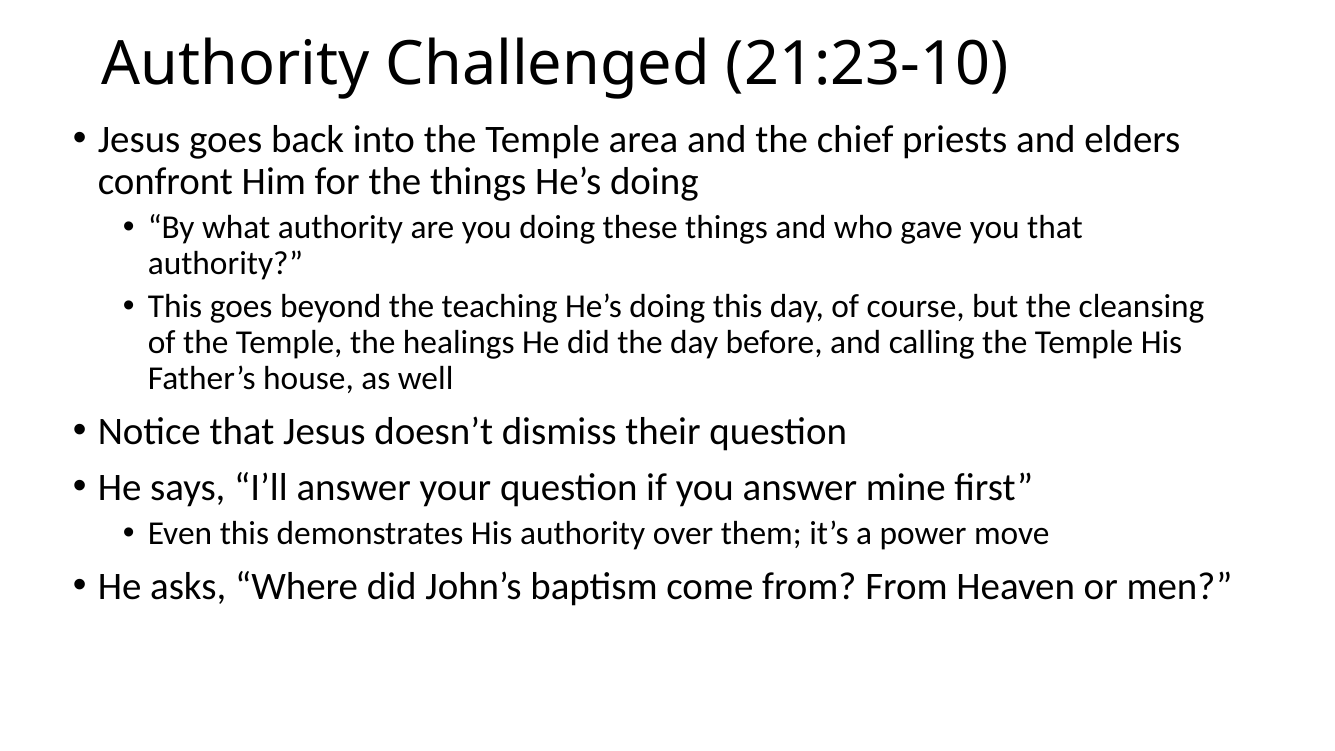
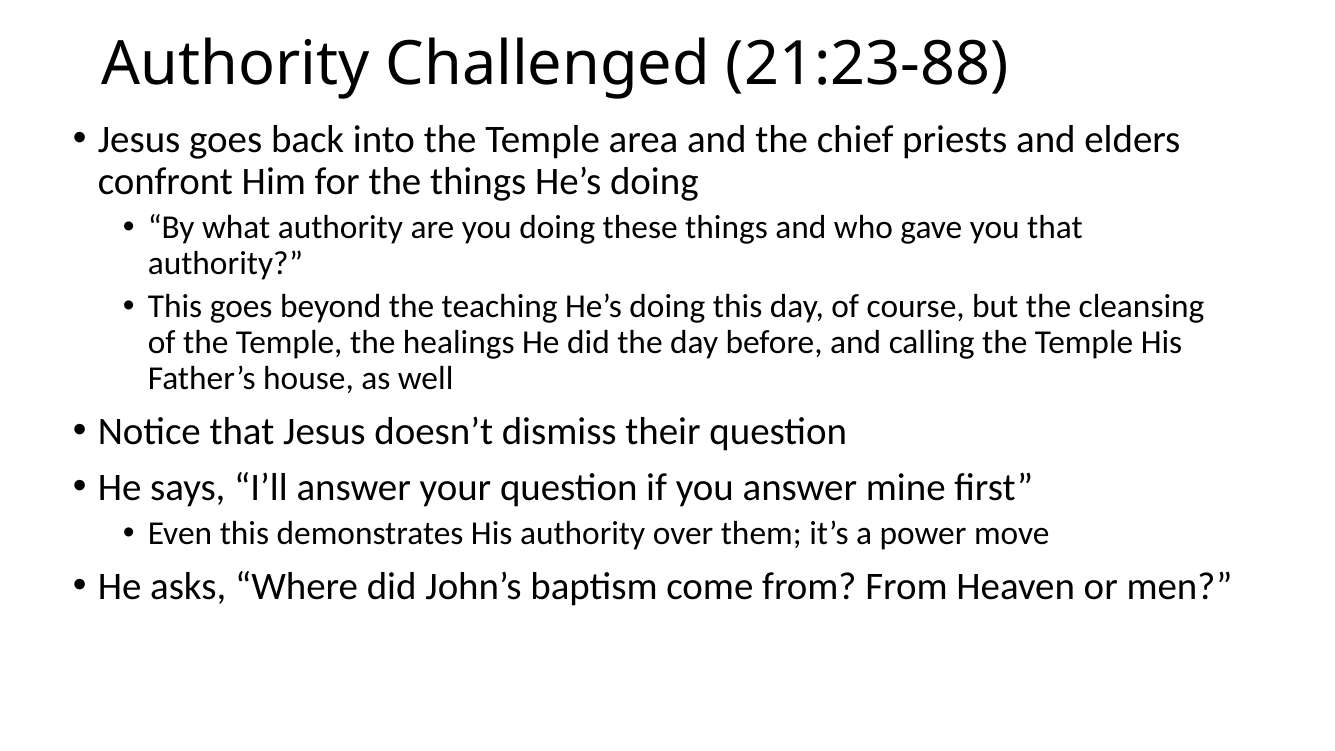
21:23-10: 21:23-10 -> 21:23-88 (867, 64)
